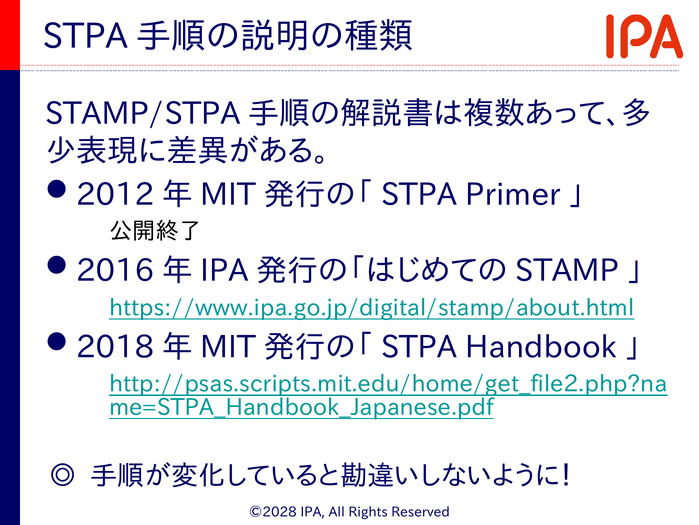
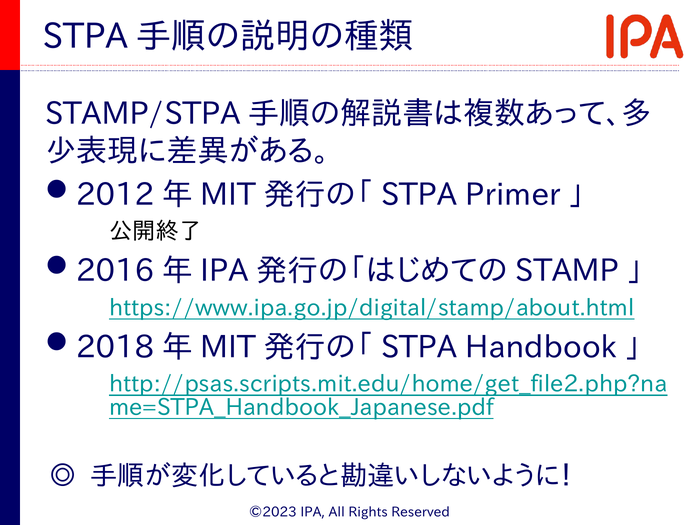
©2028: ©2028 -> ©2023 (273, 511)
